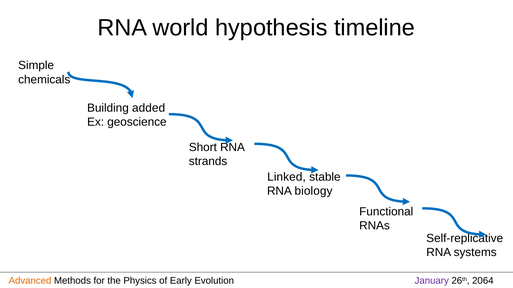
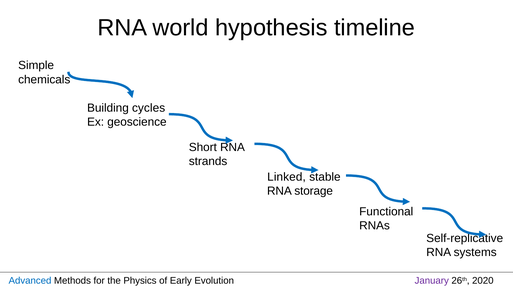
added: added -> cycles (149, 108)
biology: biology -> storage (314, 191)
Advanced colour: orange -> blue (30, 281)
2064: 2064 -> 2020 (483, 281)
